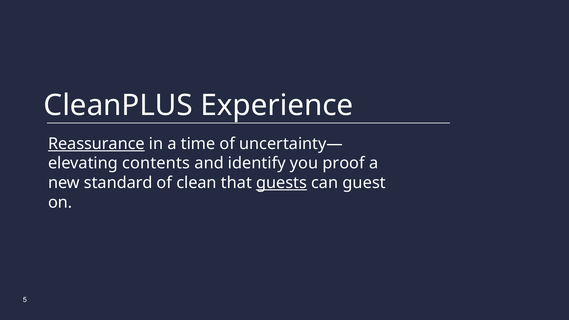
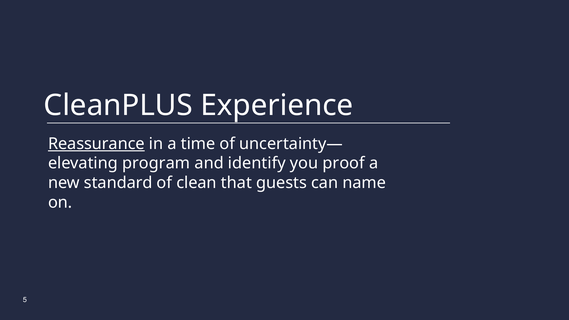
contents: contents -> program (156, 163)
guests underline: present -> none (281, 183)
guest: guest -> name (364, 183)
